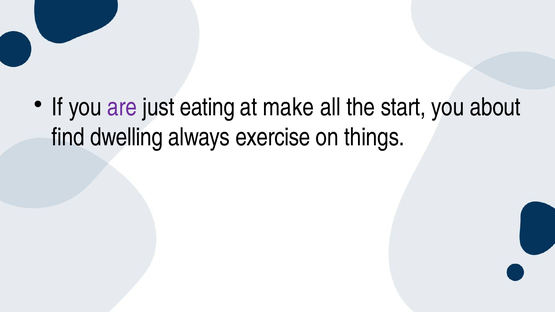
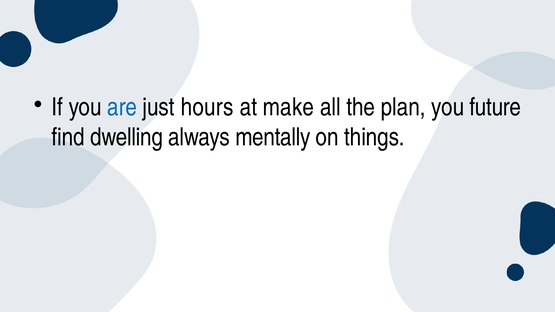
are colour: purple -> blue (122, 107)
eating: eating -> hours (207, 107)
start: start -> plan (403, 107)
about: about -> future (495, 107)
exercise: exercise -> mentally (273, 137)
